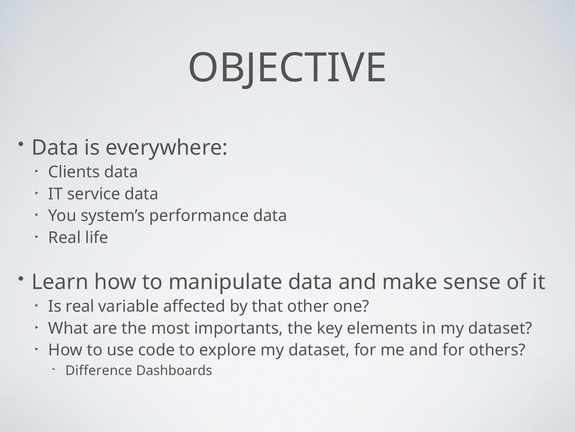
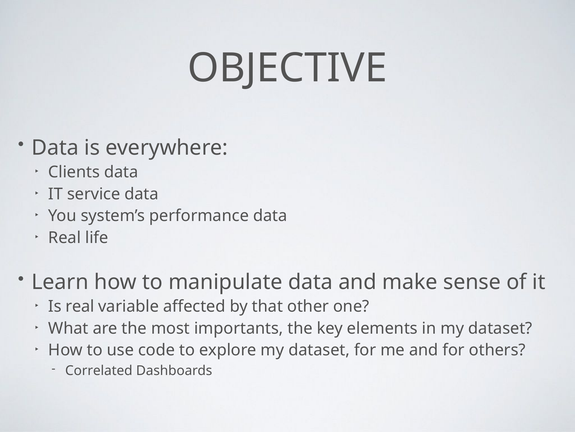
Difference: Difference -> Correlated (99, 370)
